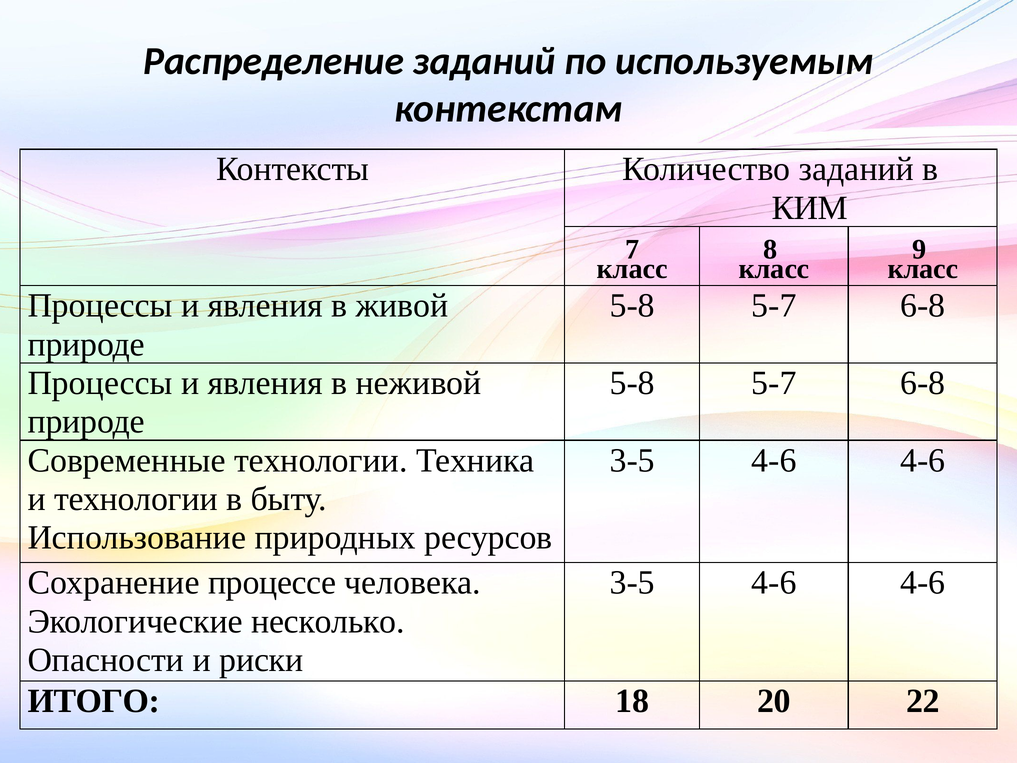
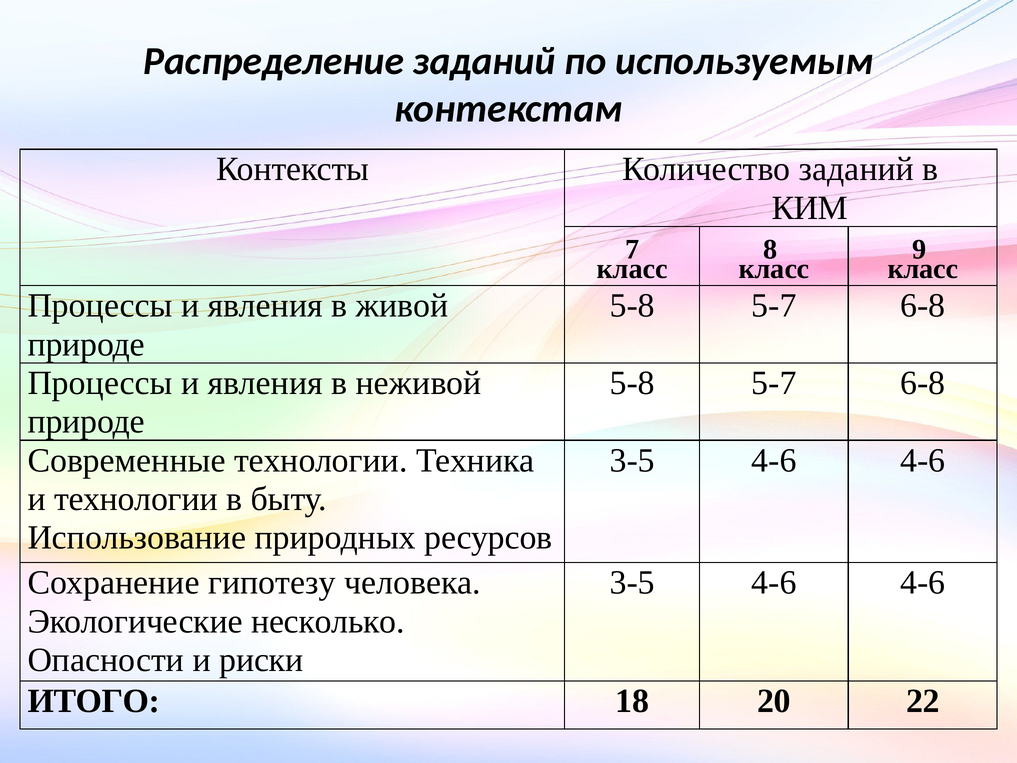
процессе: процессе -> гипотезу (272, 583)
